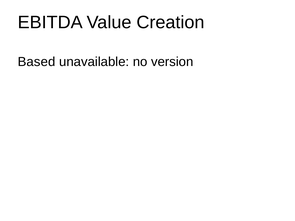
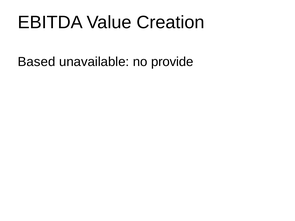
version: version -> provide (172, 62)
